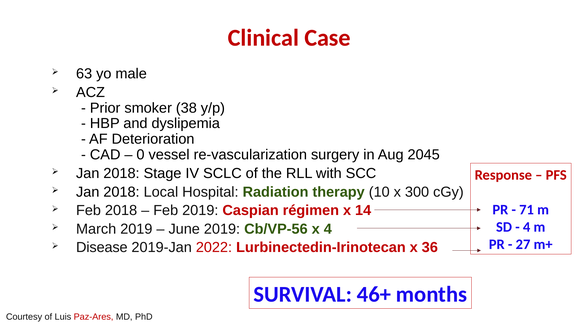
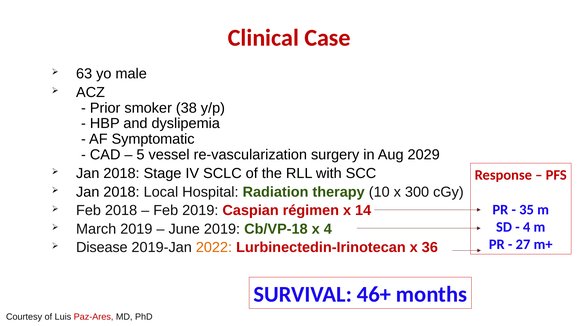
Deterioration: Deterioration -> Symptomatic (153, 139)
0: 0 -> 5 (141, 155)
2045: 2045 -> 2029 (424, 155)
71: 71 -> 35 (527, 210)
Cb/VP-56: Cb/VP-56 -> Cb/VP-18 (276, 229)
2022 colour: red -> orange (214, 247)
